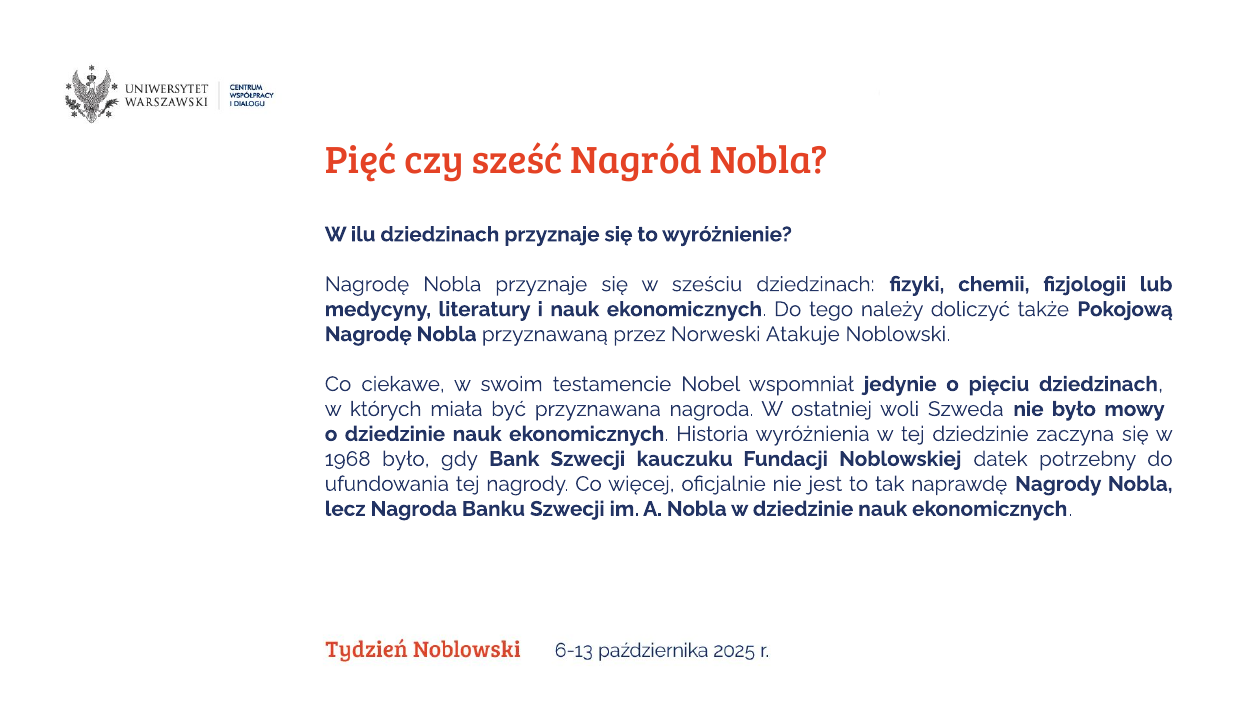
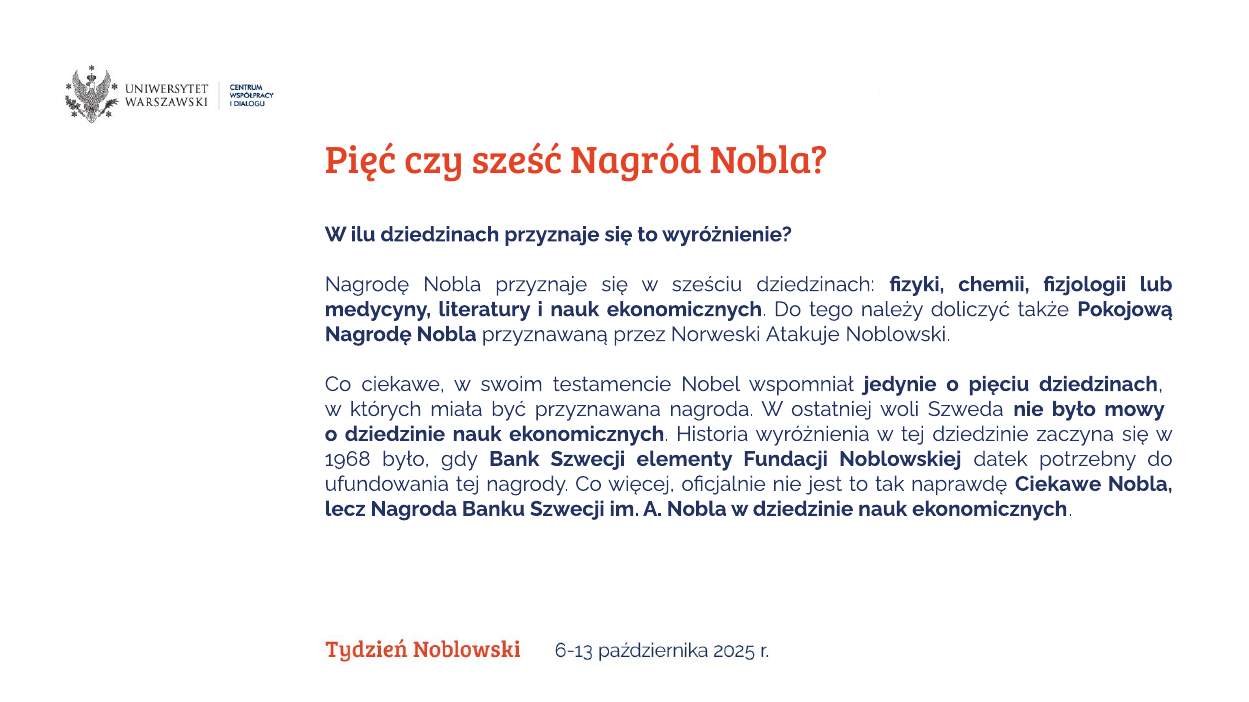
kauczuku: kauczuku -> elementy (685, 459)
naprawdę Nagrody: Nagrody -> Ciekawe (1058, 484)
